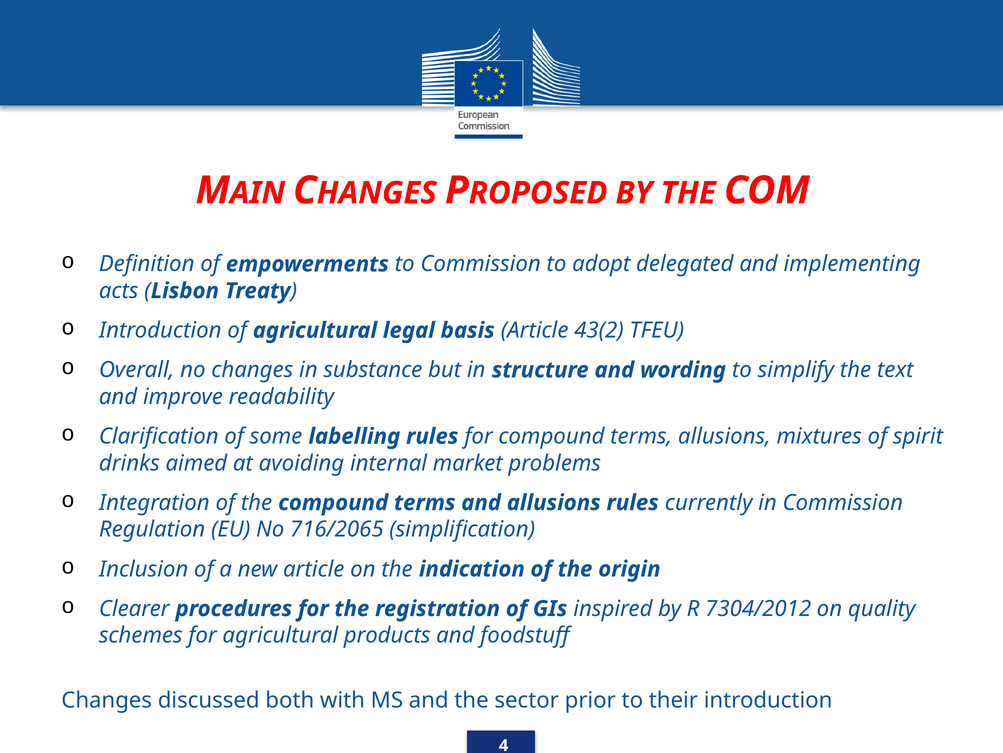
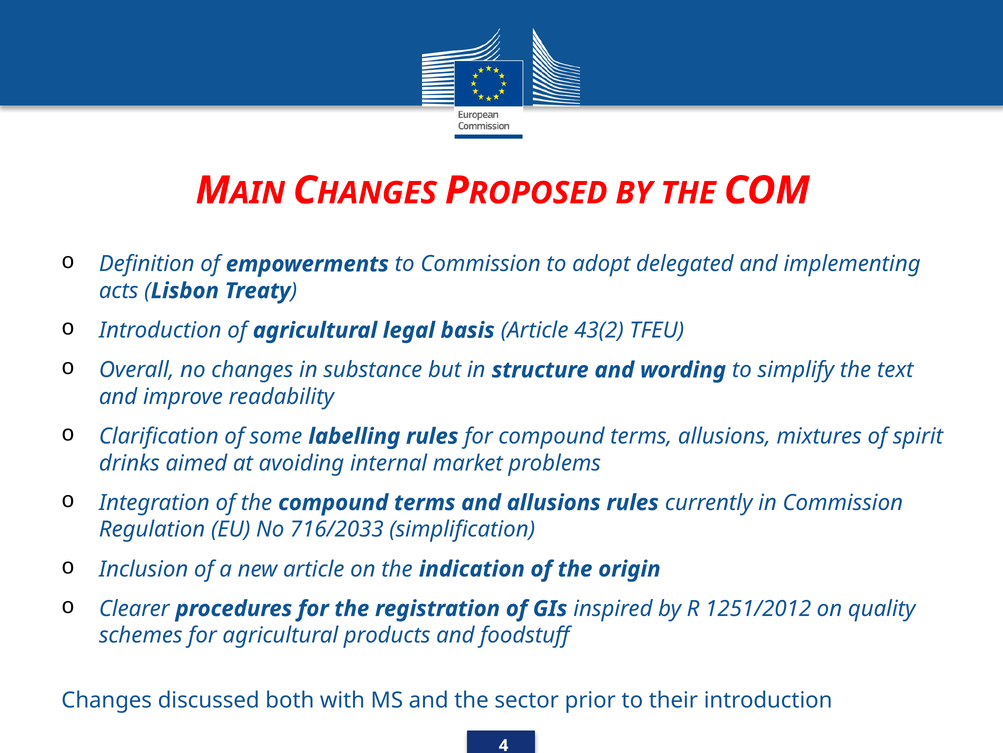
716/2065: 716/2065 -> 716/2033 (337, 529)
7304/2012: 7304/2012 -> 1251/2012 (758, 608)
